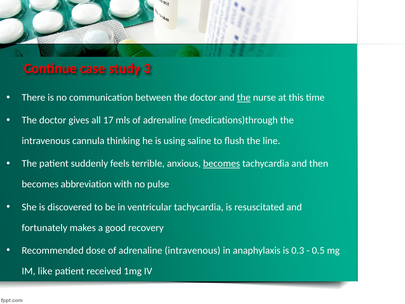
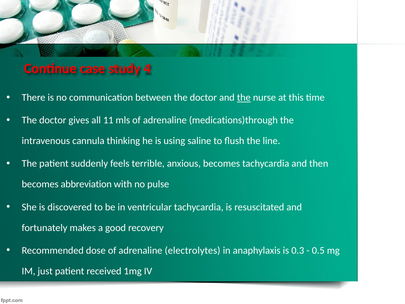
3: 3 -> 4 (147, 69)
17: 17 -> 11 (108, 120)
becomes underline: present -> none (222, 164)
adrenaline intravenous: intravenous -> electrolytes (193, 250)
like: like -> just (45, 271)
